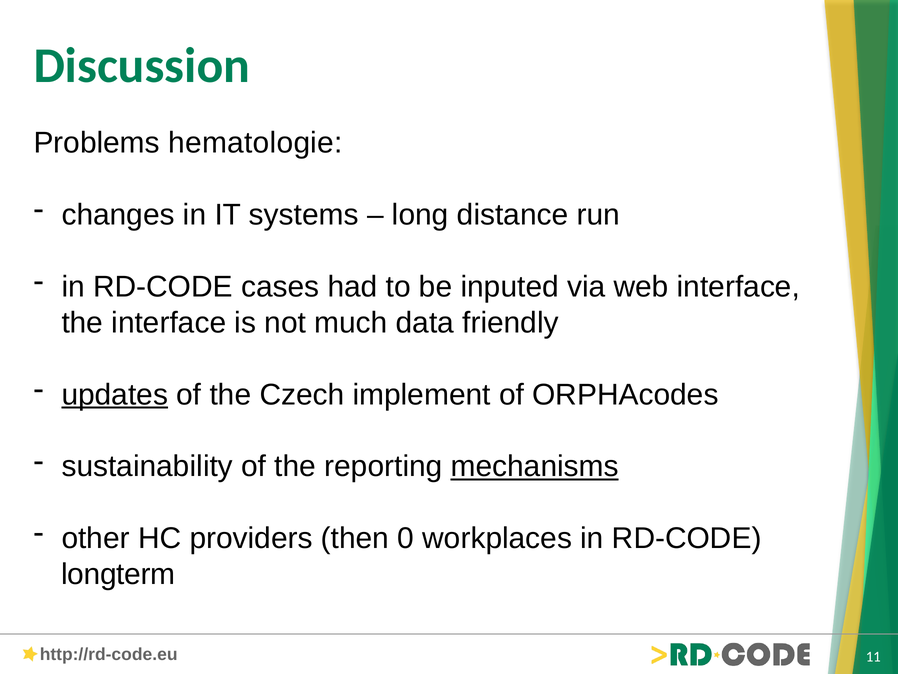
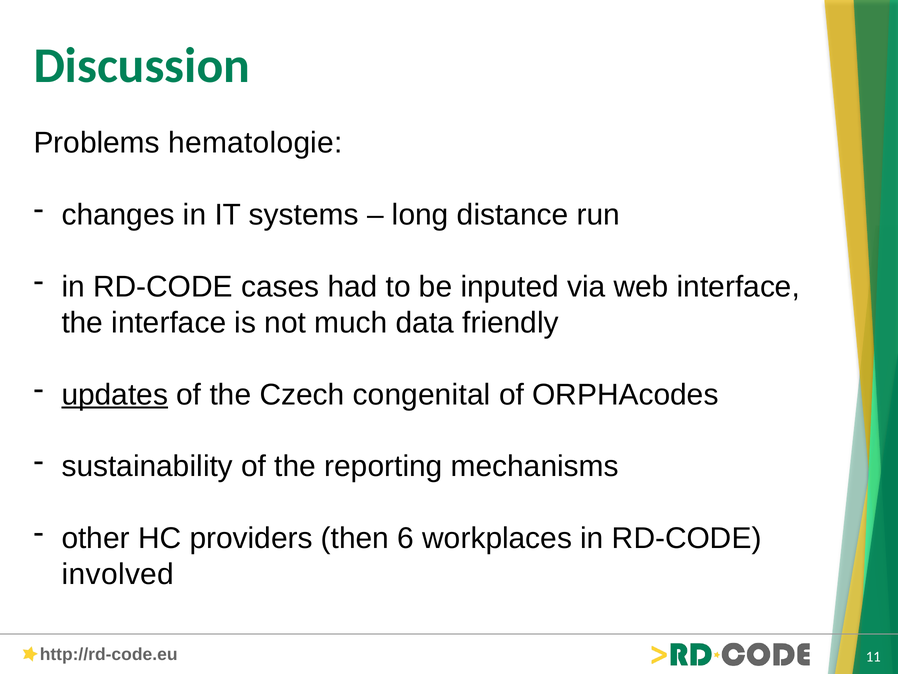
implement: implement -> congenital (422, 394)
mechanisms underline: present -> none (535, 466)
0: 0 -> 6 (406, 538)
longterm: longterm -> involved (118, 574)
